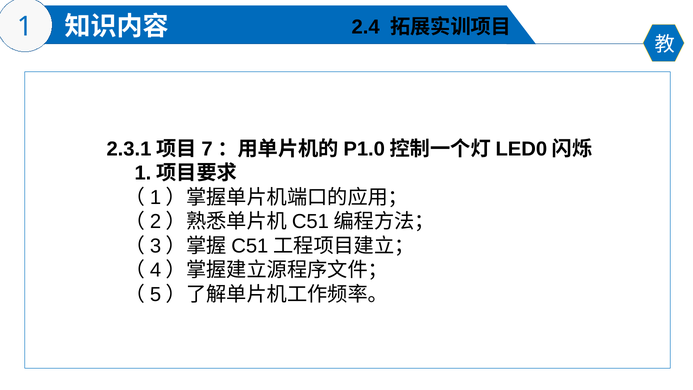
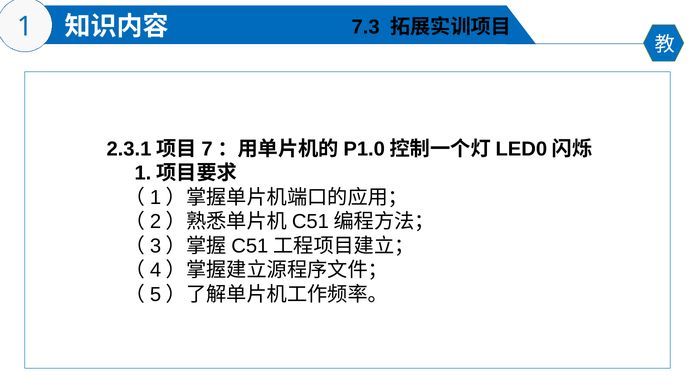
2.4: 2.4 -> 7.3 (366, 27)
